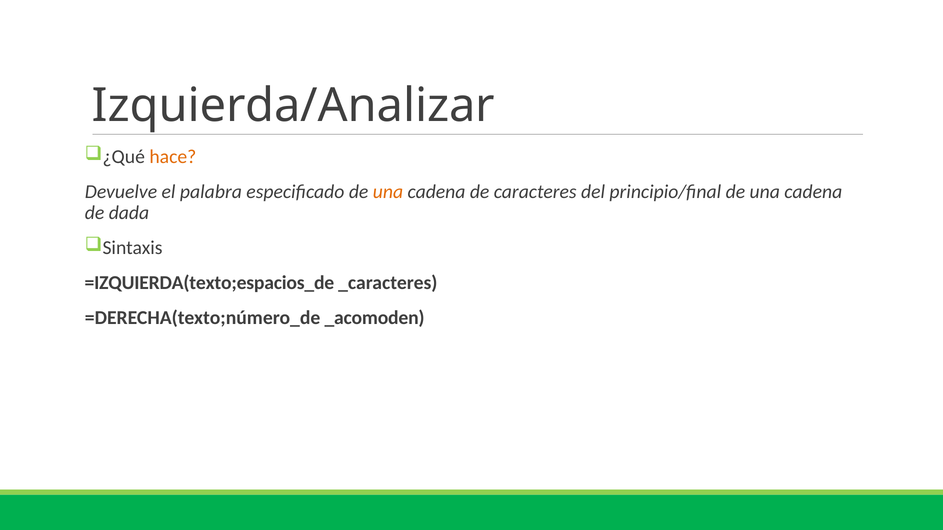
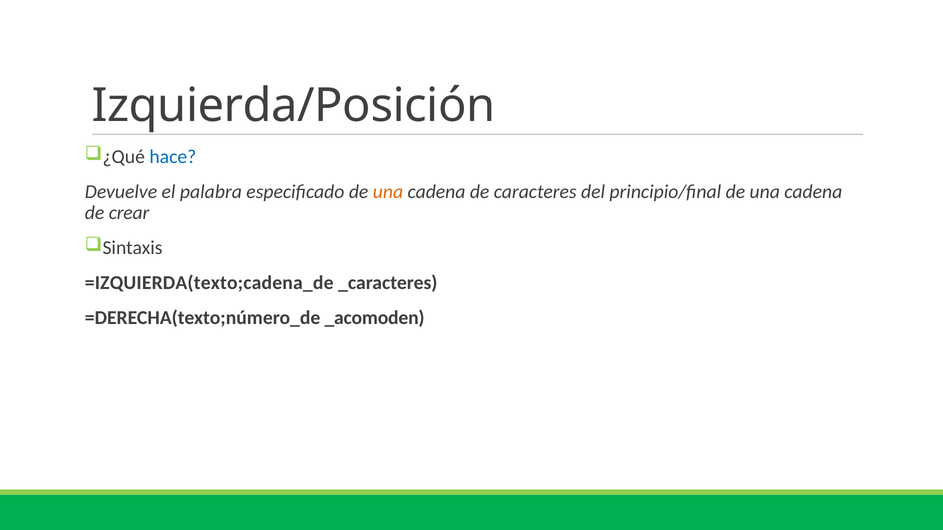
Izquierda/Analizar: Izquierda/Analizar -> Izquierda/Posición (294, 106)
hace colour: orange -> blue (173, 157)
dada: dada -> crear (129, 213)
=IZQUIERDA(texto;espacios_de: =IZQUIERDA(texto;espacios_de -> =IZQUIERDA(texto;cadena_de (209, 283)
